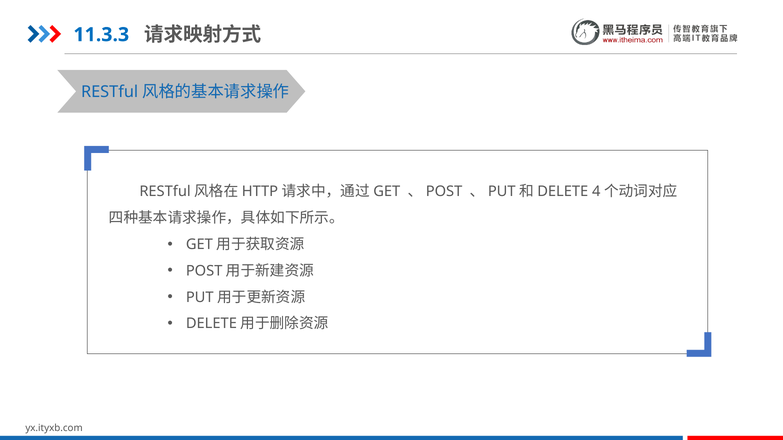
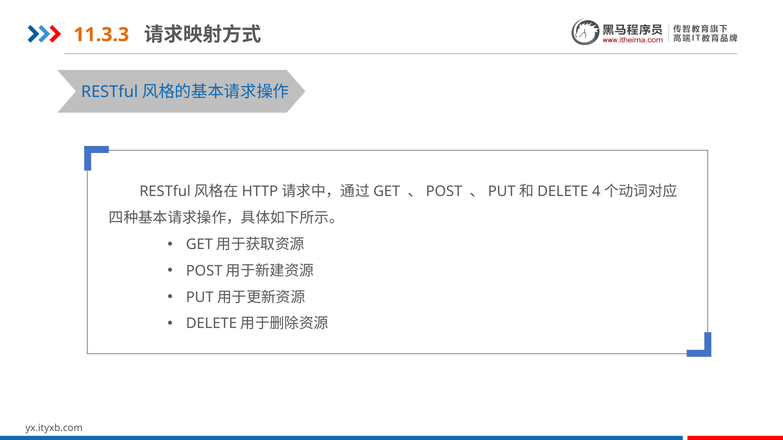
11.3.3 colour: blue -> orange (101, 35)
